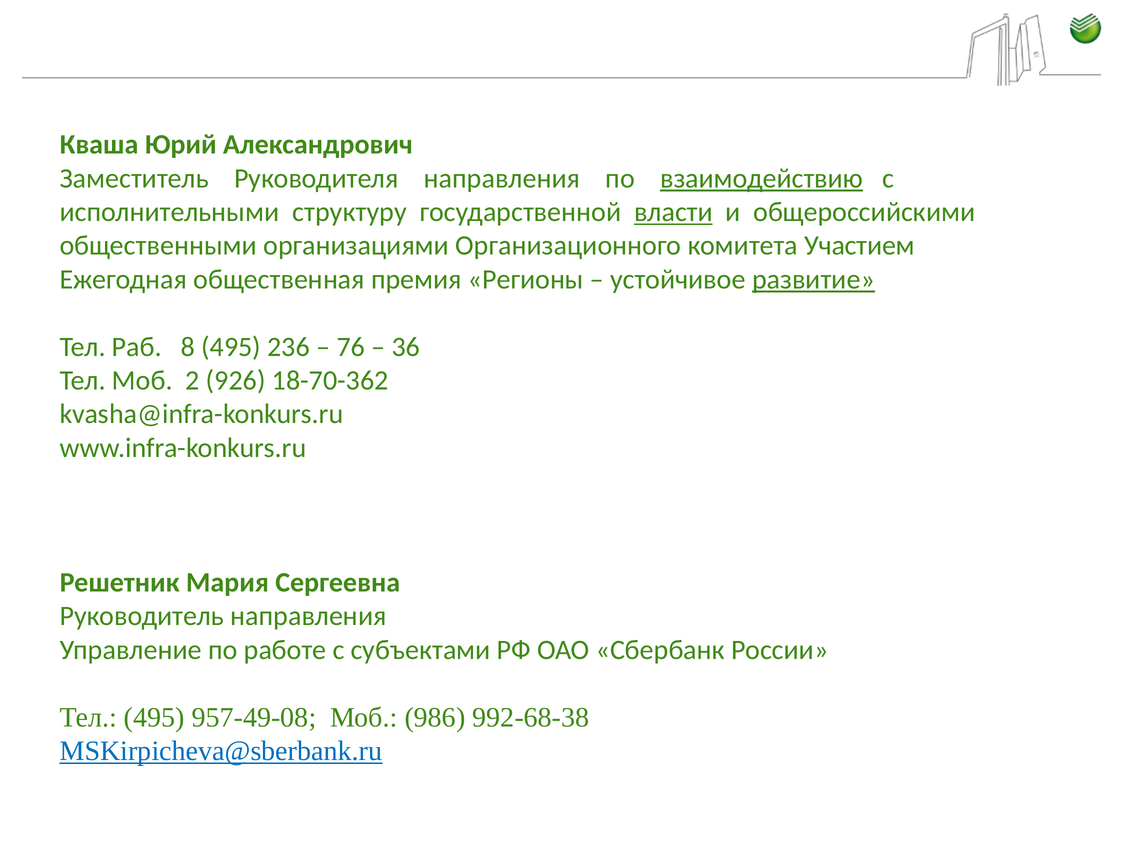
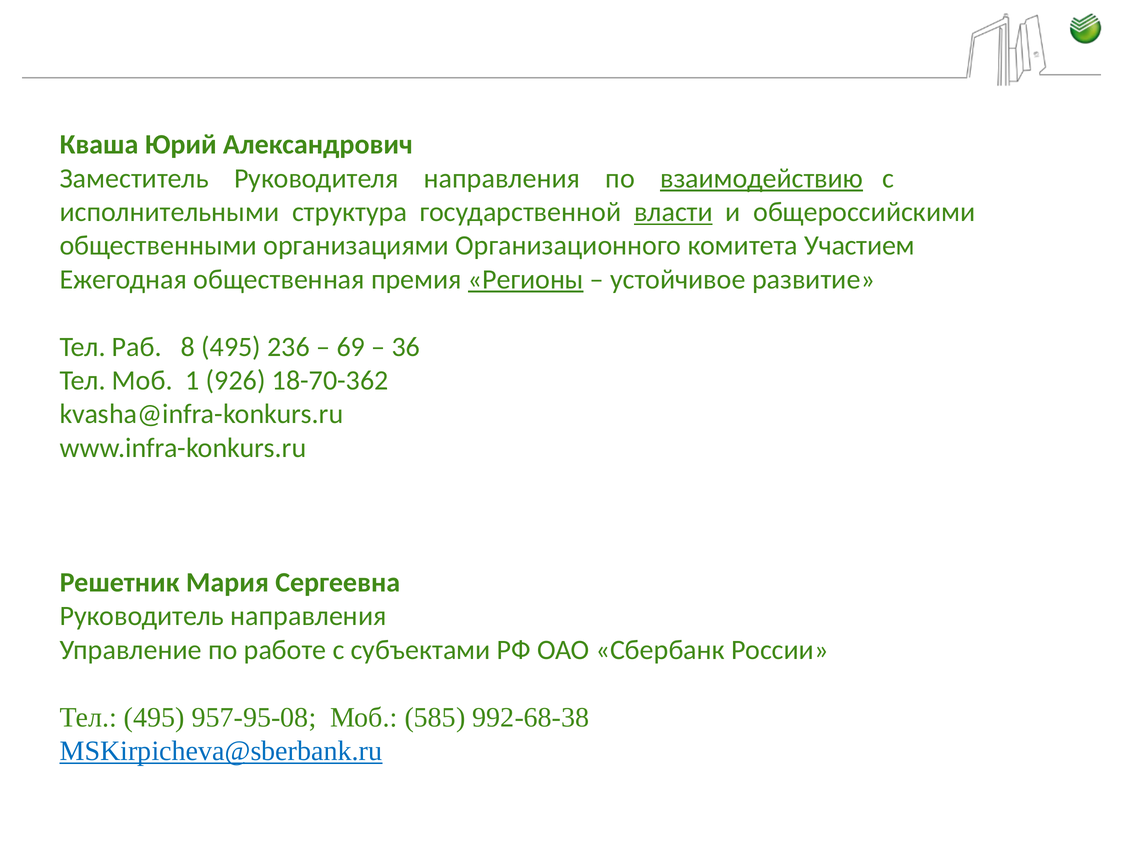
структуру: структуру -> структура (350, 212)
Регионы underline: none -> present (526, 279)
развитие underline: present -> none (813, 279)
76: 76 -> 69 (351, 347)
2: 2 -> 1 (193, 381)
957-49-08: 957-49-08 -> 957-95-08 (254, 717)
986: 986 -> 585 (435, 717)
